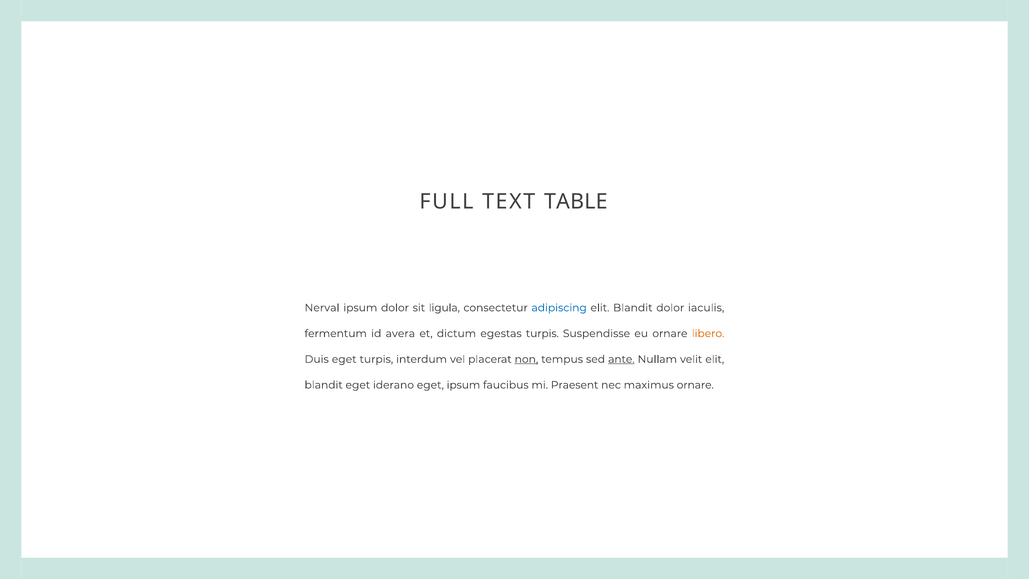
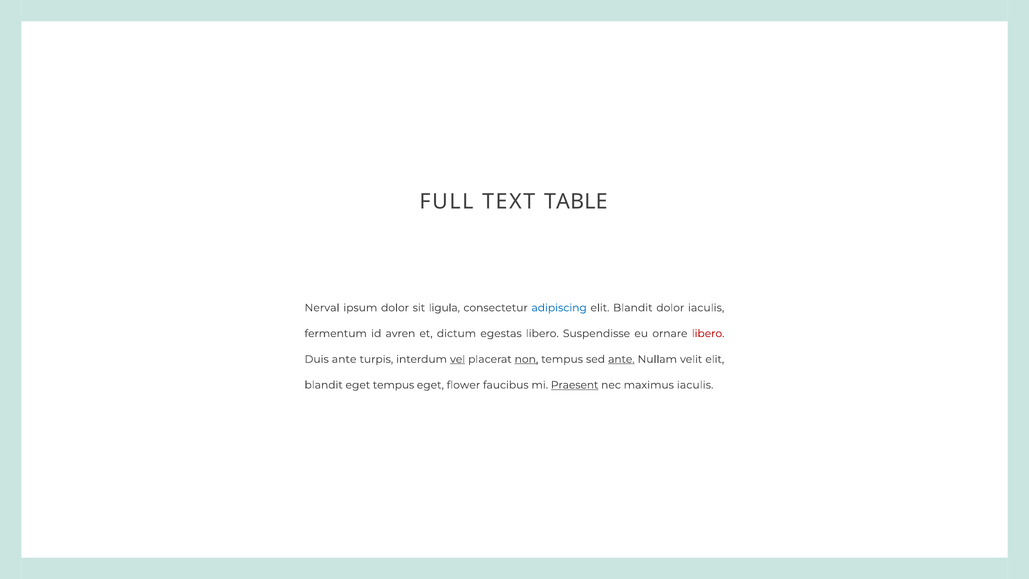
avera: avera -> avren (400, 333)
egestas turpis: turpis -> libero (542, 333)
libero colour: orange -> red (708, 333)
Duis eget: eget -> ante (344, 359)
vel underline: none -> present (458, 359)
eget iderano: iderano -> tempus (394, 385)
eget ipsum: ipsum -> flower (463, 385)
Praesent underline: none -> present (575, 385)
maximus ornare: ornare -> iaculis (695, 385)
